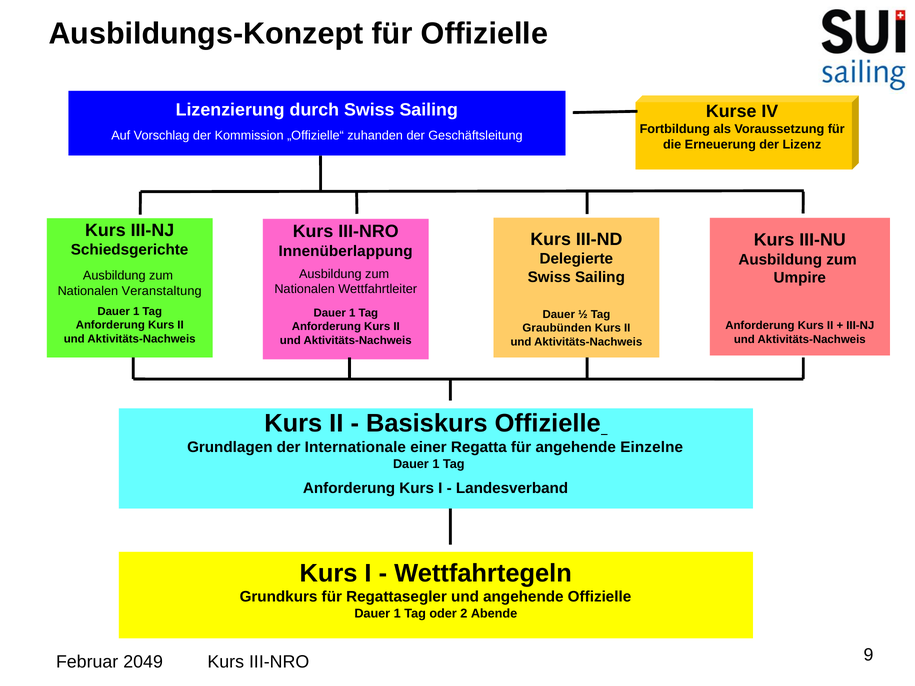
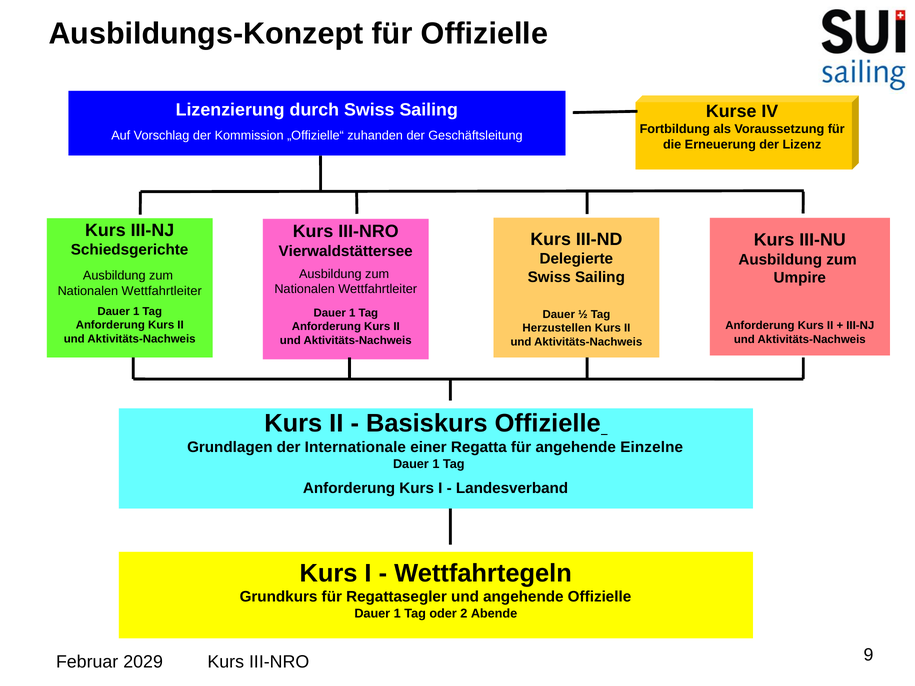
Innenüberlappung: Innenüberlappung -> Vierwaldstättersee (346, 251)
Veranstaltung: Veranstaltung -> Wettfahrtleiter (162, 291)
Graubünden: Graubünden -> Herzustellen (557, 328)
2049: 2049 -> 2029 (143, 662)
